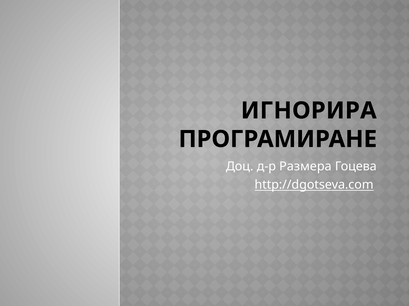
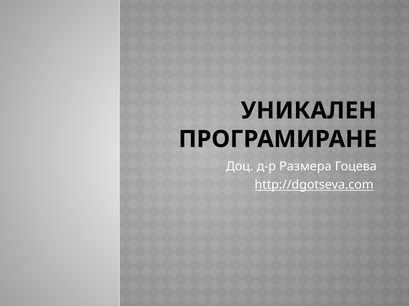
ИГНОРИРА: ИГНОРИРА -> УНИКАЛЕН (309, 111)
